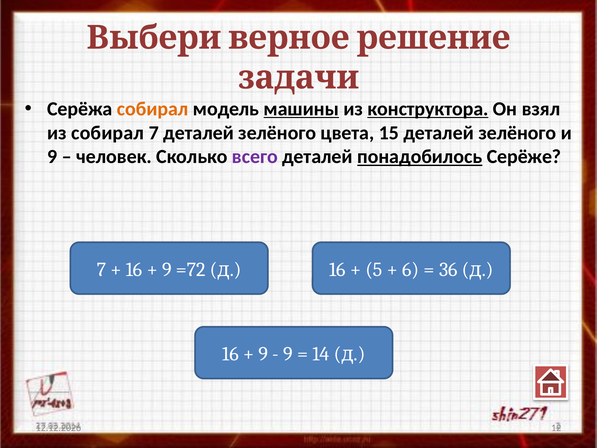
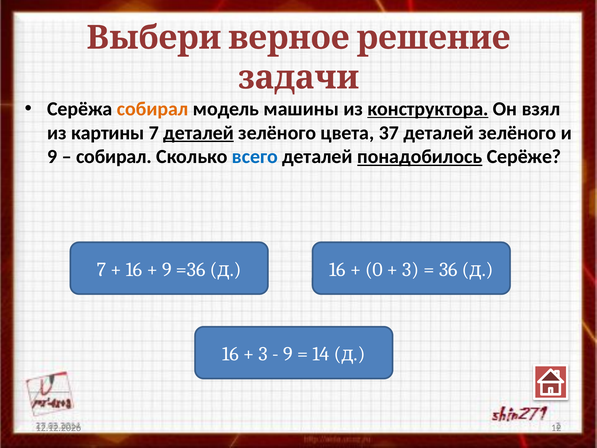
машины underline: present -> none (301, 109)
из собирал: собирал -> картины (108, 133)
деталей underline: none -> present (199, 133)
15: 15 -> 37 (389, 133)
человек: человек -> собирал (114, 157)
всего colour: purple -> blue (255, 157)
=72: =72 -> =36 (191, 269)
5: 5 -> 0 (374, 269)
6: 6 -> 3 (411, 269)
9: 9 -> 3 (263, 354)
